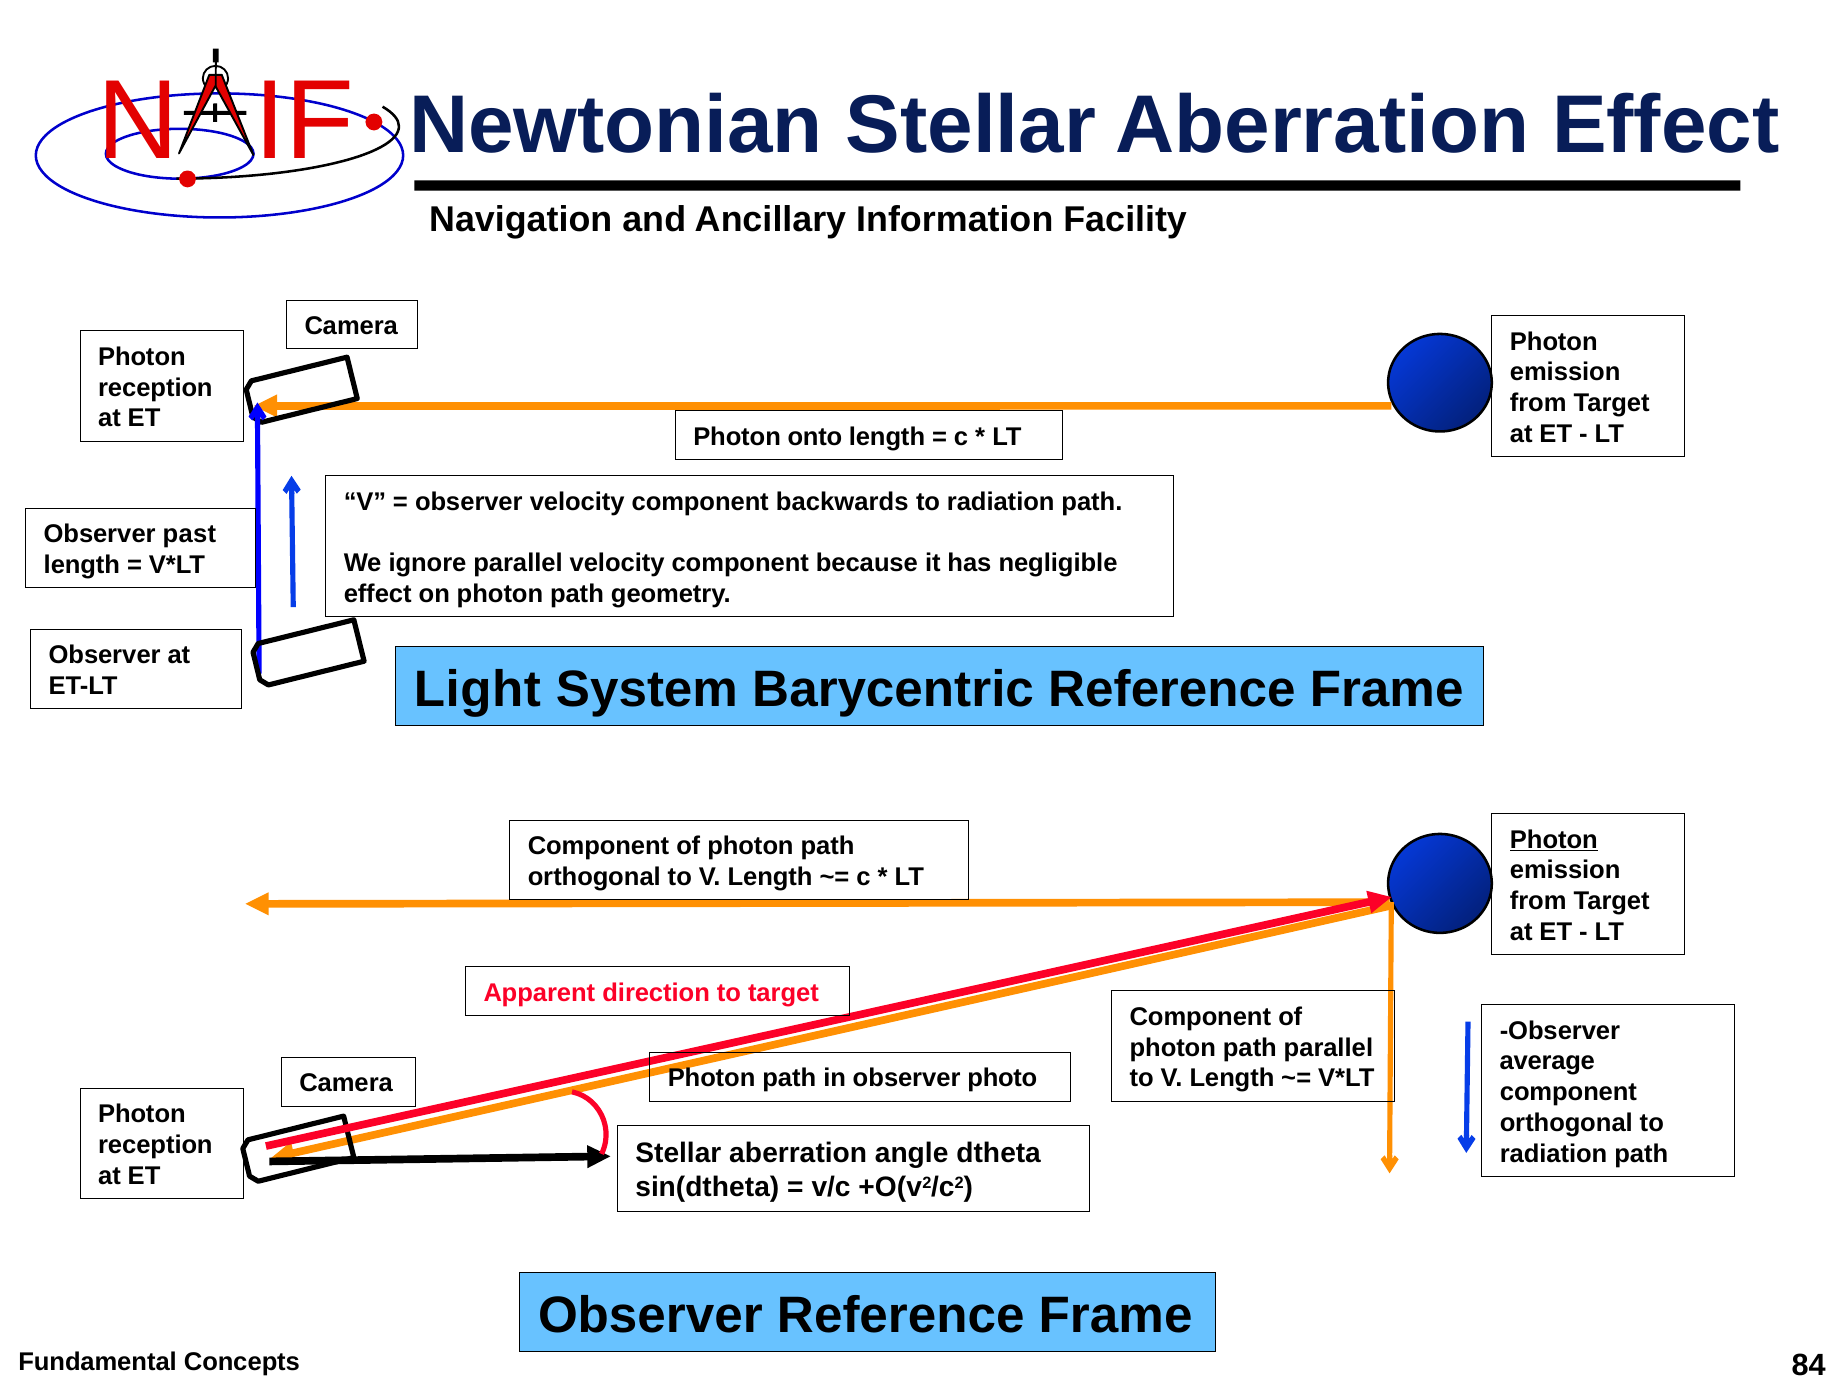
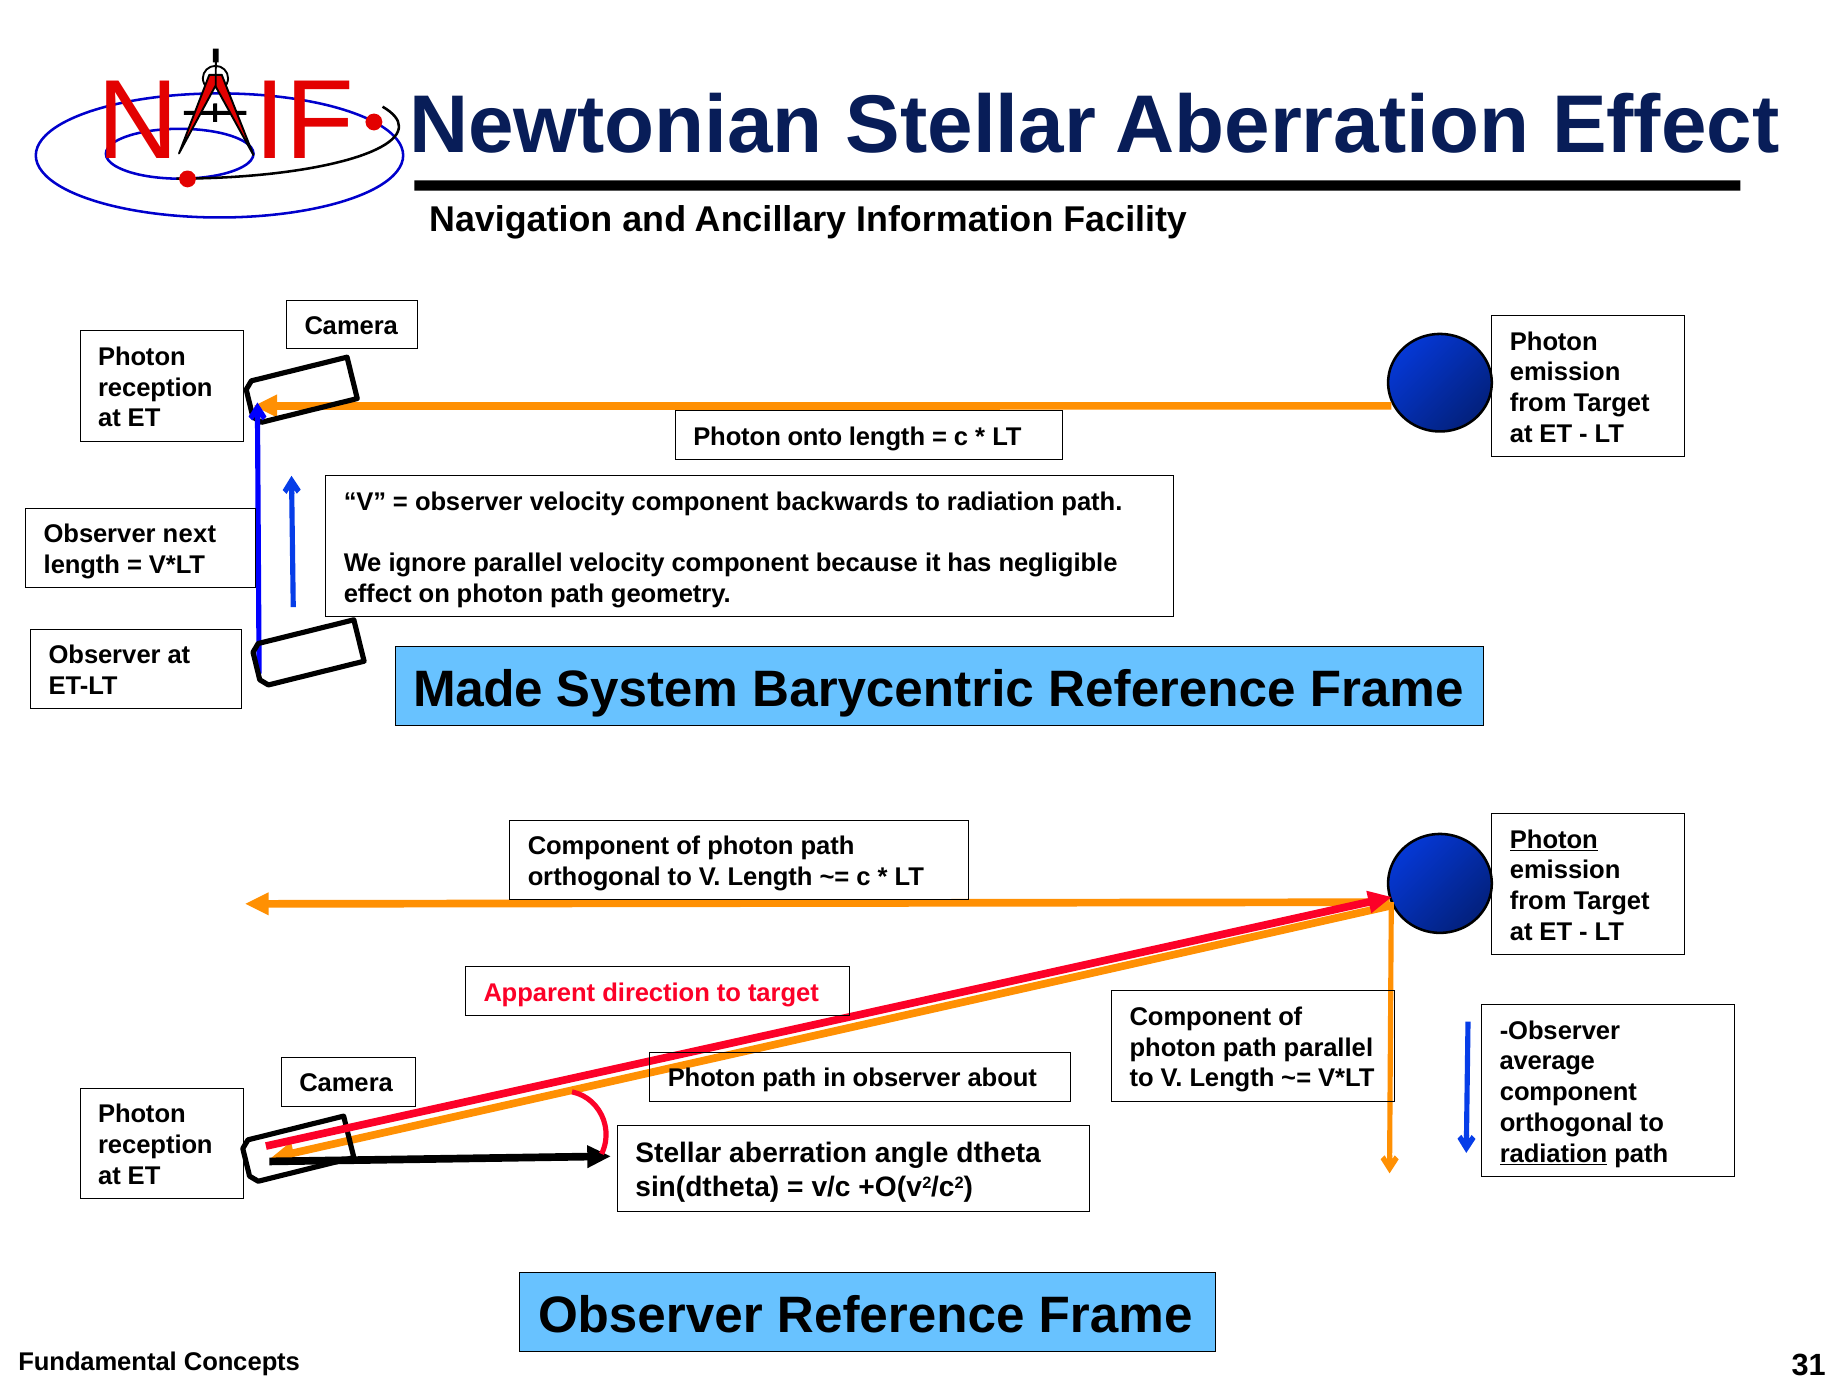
past: past -> next (189, 534)
Light: Light -> Made (478, 690)
photo: photo -> about (1002, 1078)
radiation underline: none -> present (1554, 1153)
84: 84 -> 31 (1809, 1365)
